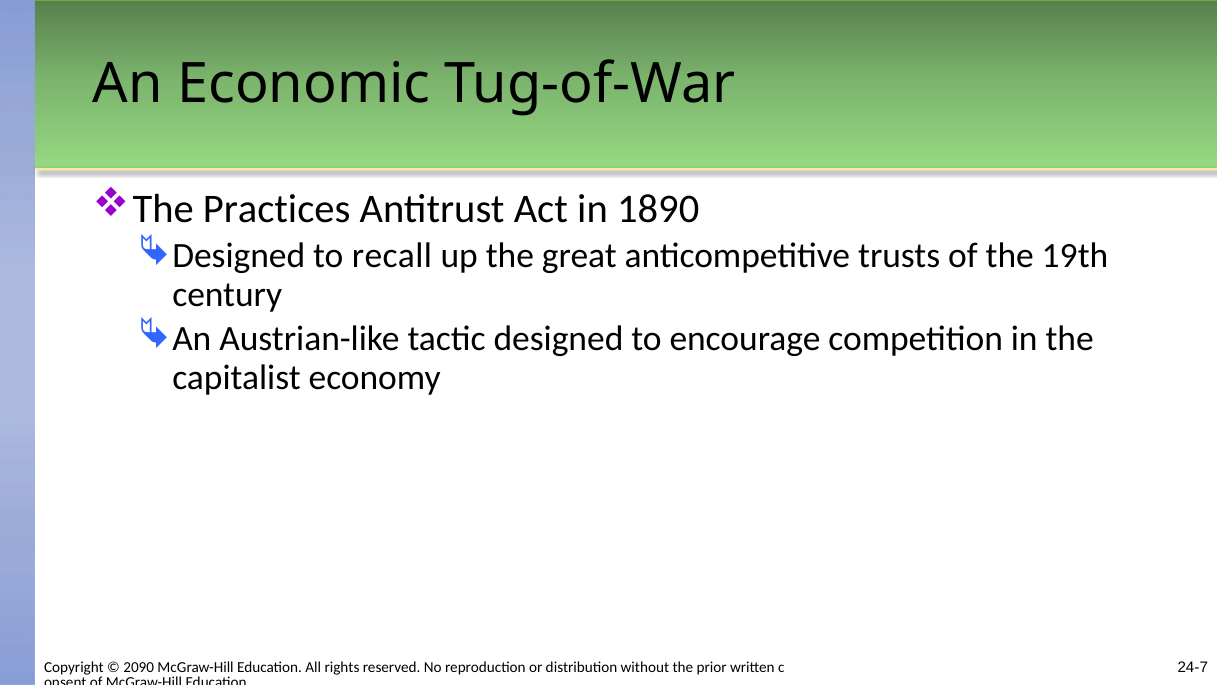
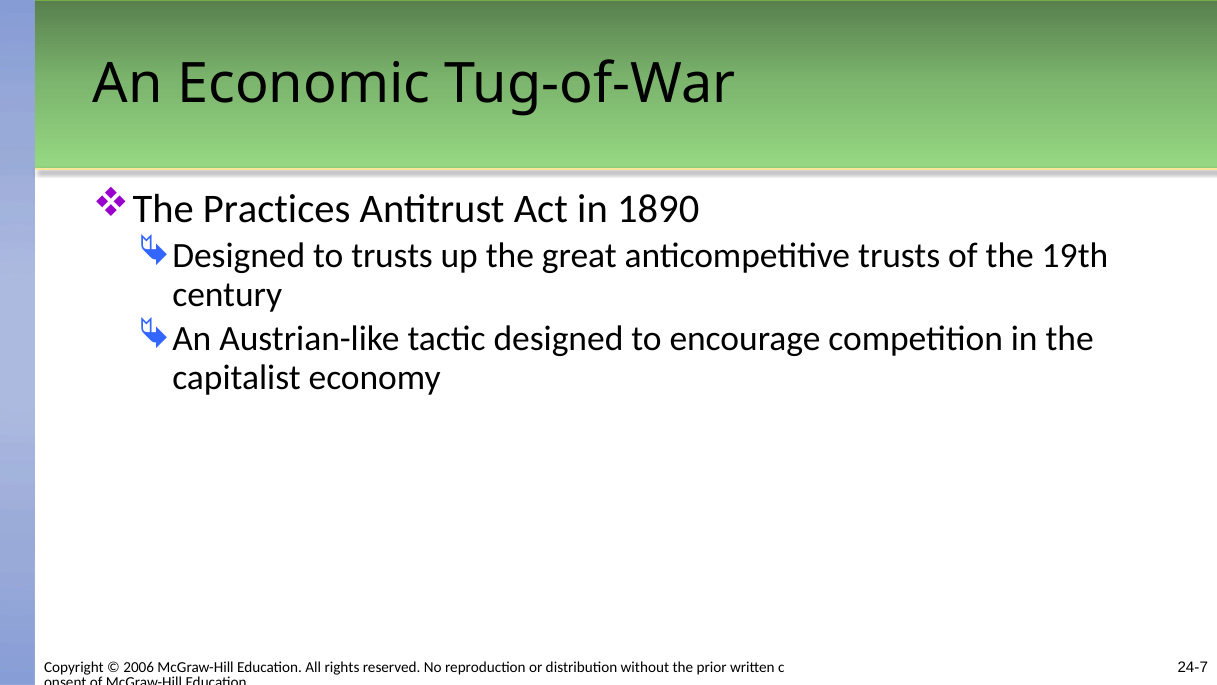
to recall: recall -> trusts (392, 256)
2090: 2090 -> 2006 (139, 667)
